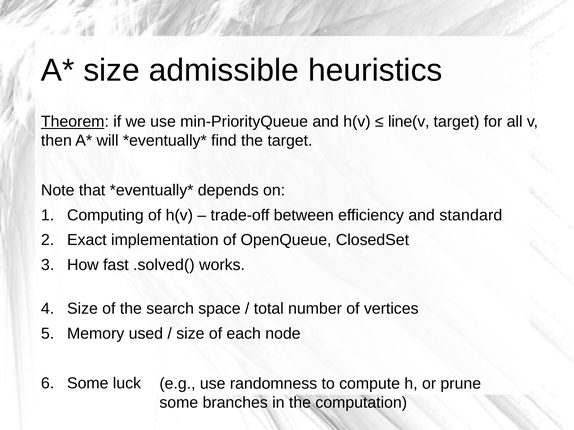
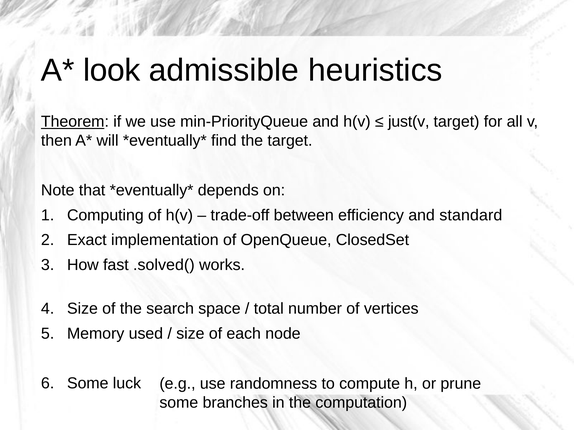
size: size -> look (112, 70)
line(v: line(v -> just(v (409, 122)
